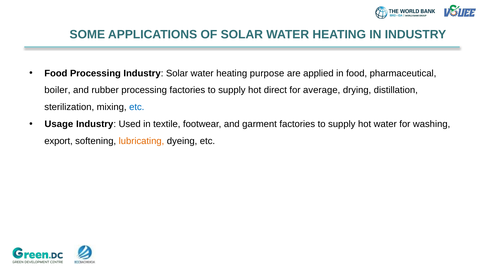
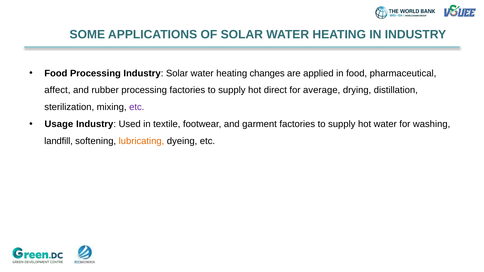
purpose: purpose -> changes (267, 73)
boiler: boiler -> affect (57, 90)
etc colour: blue -> purple (137, 107)
export: export -> landfill (59, 141)
